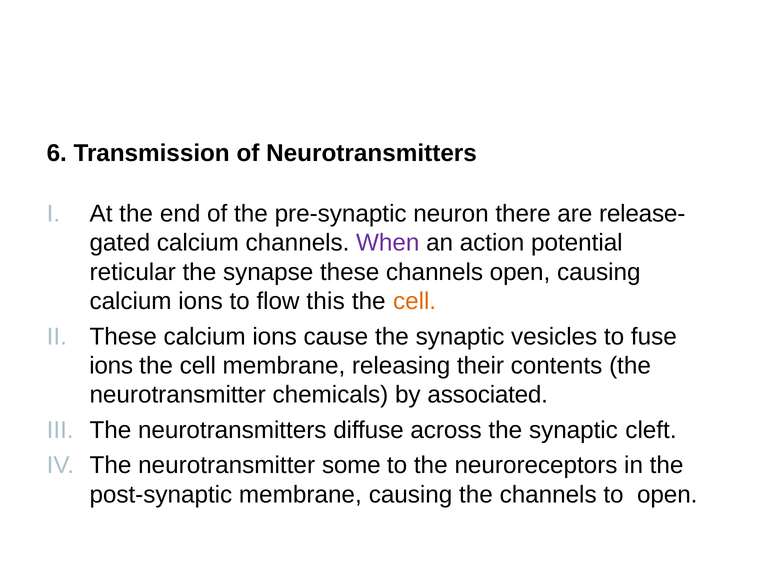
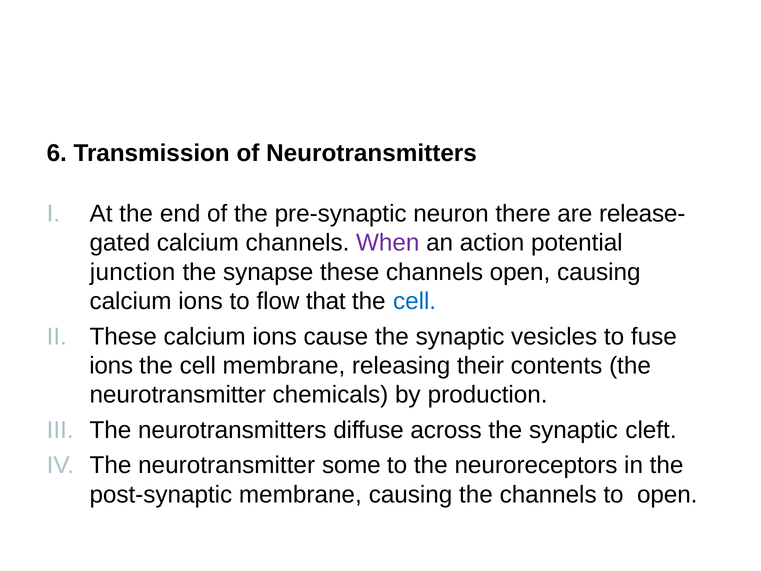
reticular: reticular -> junction (133, 272)
this: this -> that (326, 301)
cell colour: orange -> blue (415, 301)
associated: associated -> production (488, 395)
